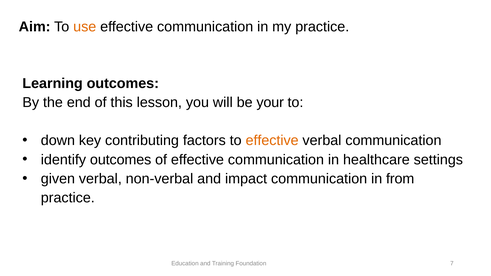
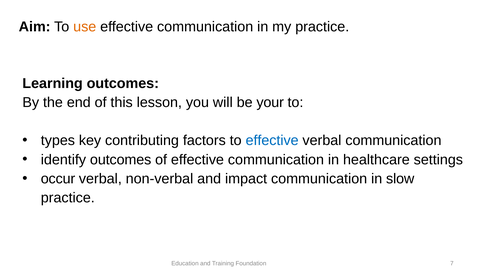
down: down -> types (58, 141)
effective colour: orange -> blue (272, 141)
given: given -> occur (58, 179)
from: from -> slow (400, 179)
